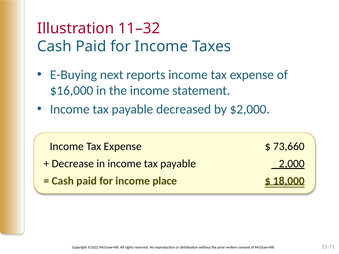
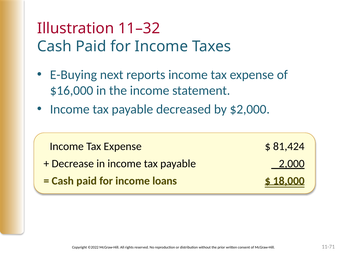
73,660: 73,660 -> 81,424 (289, 147)
place: place -> loans (165, 181)
